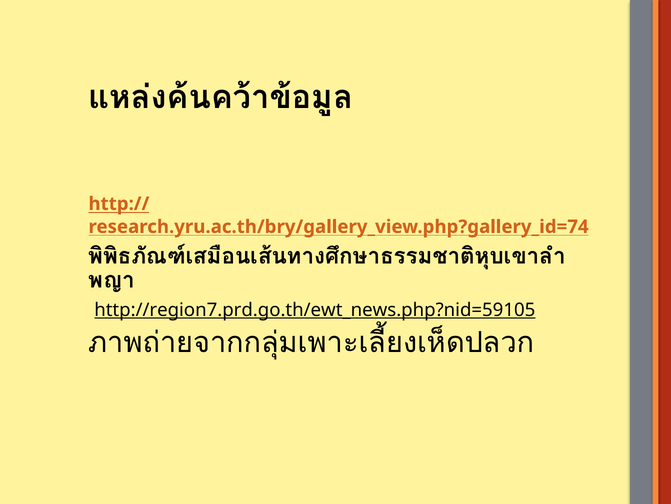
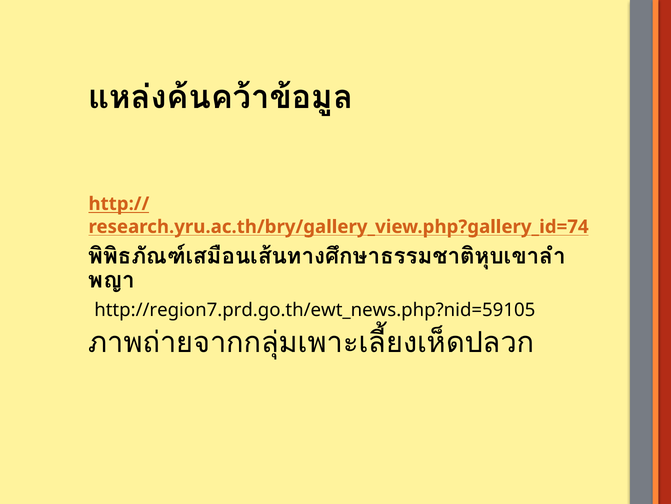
http://region7.prd.go.th/ewt_news.php?nid=59105 underline: present -> none (315, 309)
